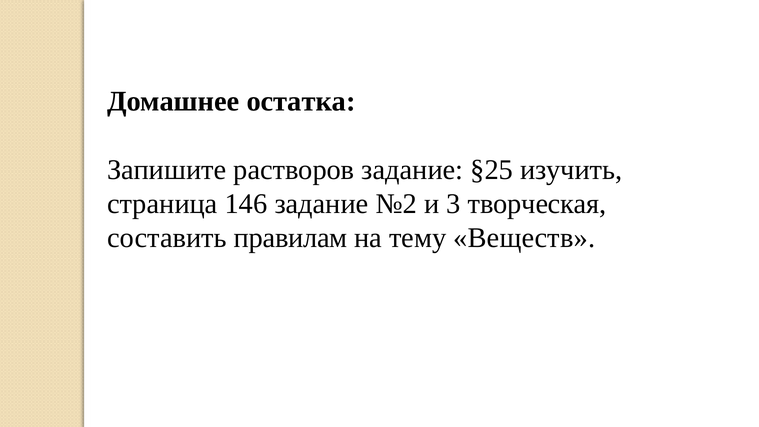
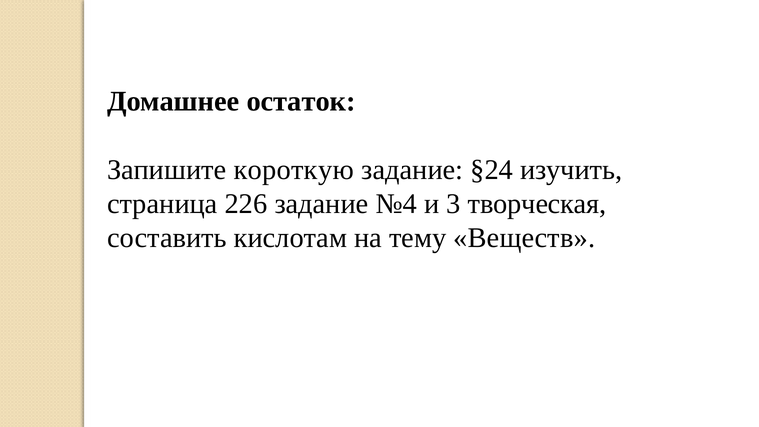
остатка: остатка -> остаток (301, 101)
растворов: растворов -> короткую (294, 170)
§25: §25 -> §24 (492, 170)
146: 146 -> 226 (246, 204)
№2: №2 -> №4 (396, 204)
правилам: правилам -> кислотам (290, 238)
